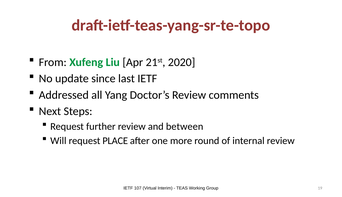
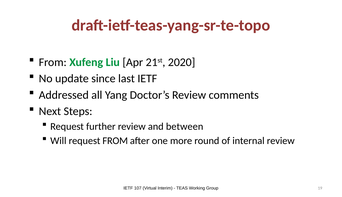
request PLACE: PLACE -> FROM (115, 141)
